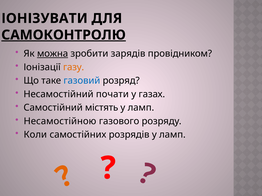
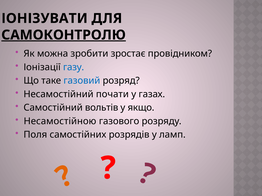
можна underline: present -> none (53, 54)
зарядів: зарядів -> зростає (128, 54)
газу colour: orange -> blue (74, 67)
містять: містять -> вольтів (102, 108)
ламп: ламп -> якщо (141, 108)
Коли: Коли -> Поля (35, 135)
